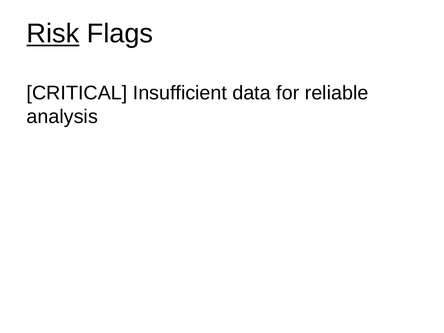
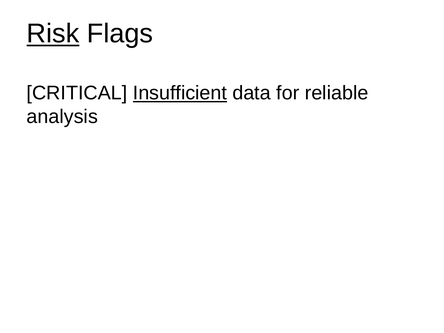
Insufficient underline: none -> present (180, 93)
